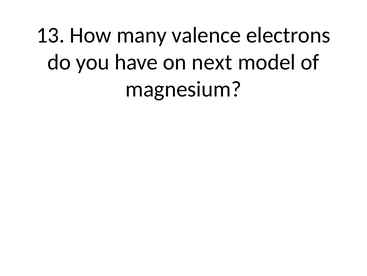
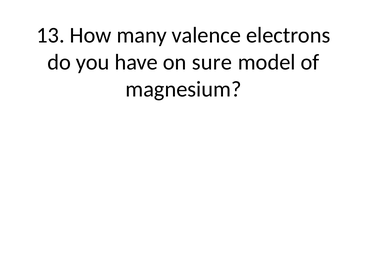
next: next -> sure (212, 62)
